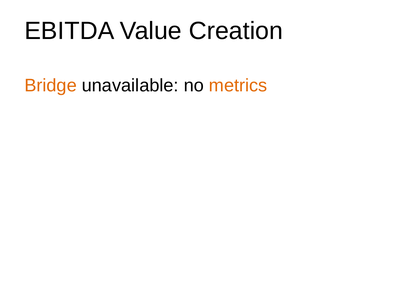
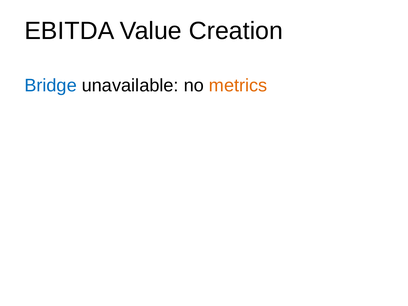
Bridge colour: orange -> blue (51, 86)
